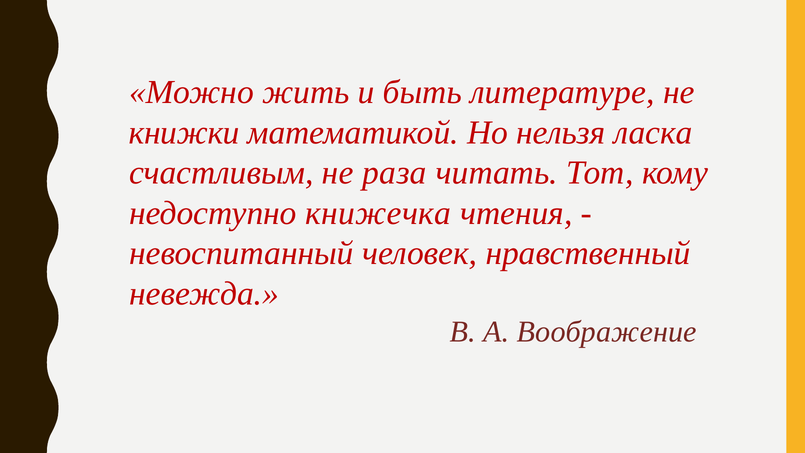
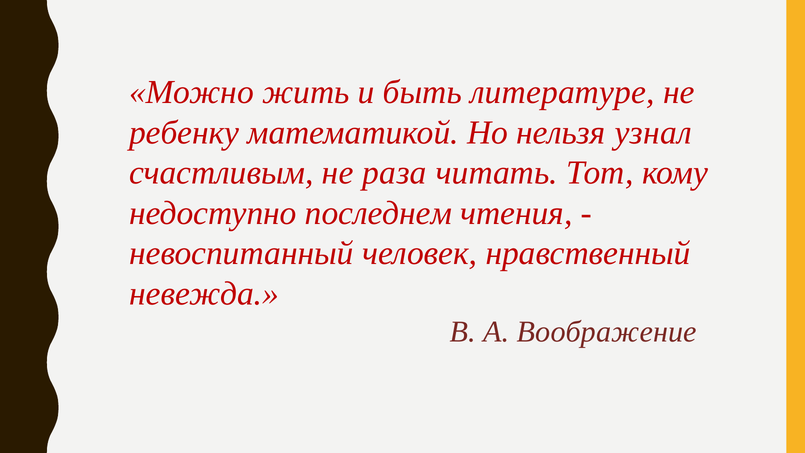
книжки: книжки -> ребенку (184, 133)
ласка: ласка -> узнал (653, 133)
книжечка: книжечка -> последнем (378, 213)
